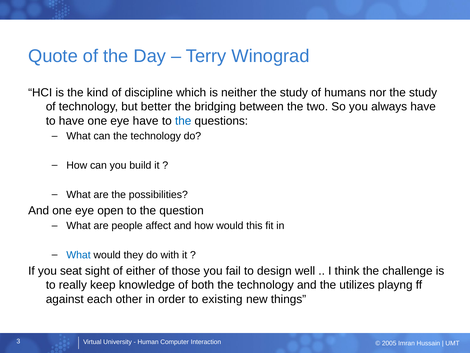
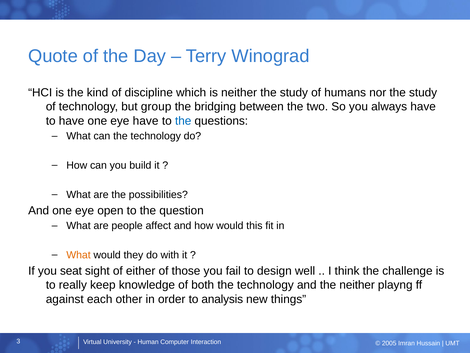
better: better -> group (156, 107)
What colour: blue -> orange (79, 255)
the utilizes: utilizes -> neither (357, 285)
existing: existing -> analysis (222, 299)
